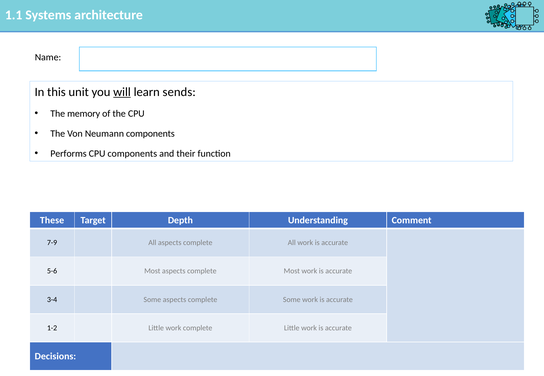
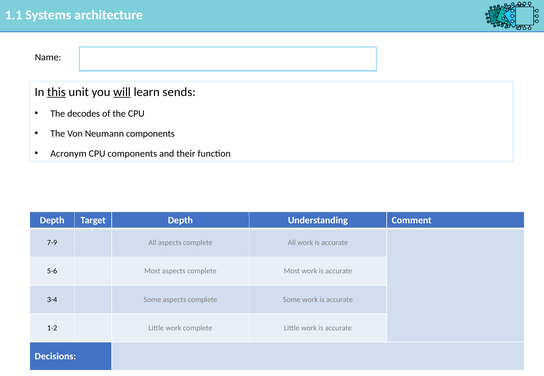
this underline: none -> present (56, 92)
memory: memory -> decodes (84, 114)
Performs: Performs -> Acronym (68, 154)
These: These -> Depth (52, 221)
